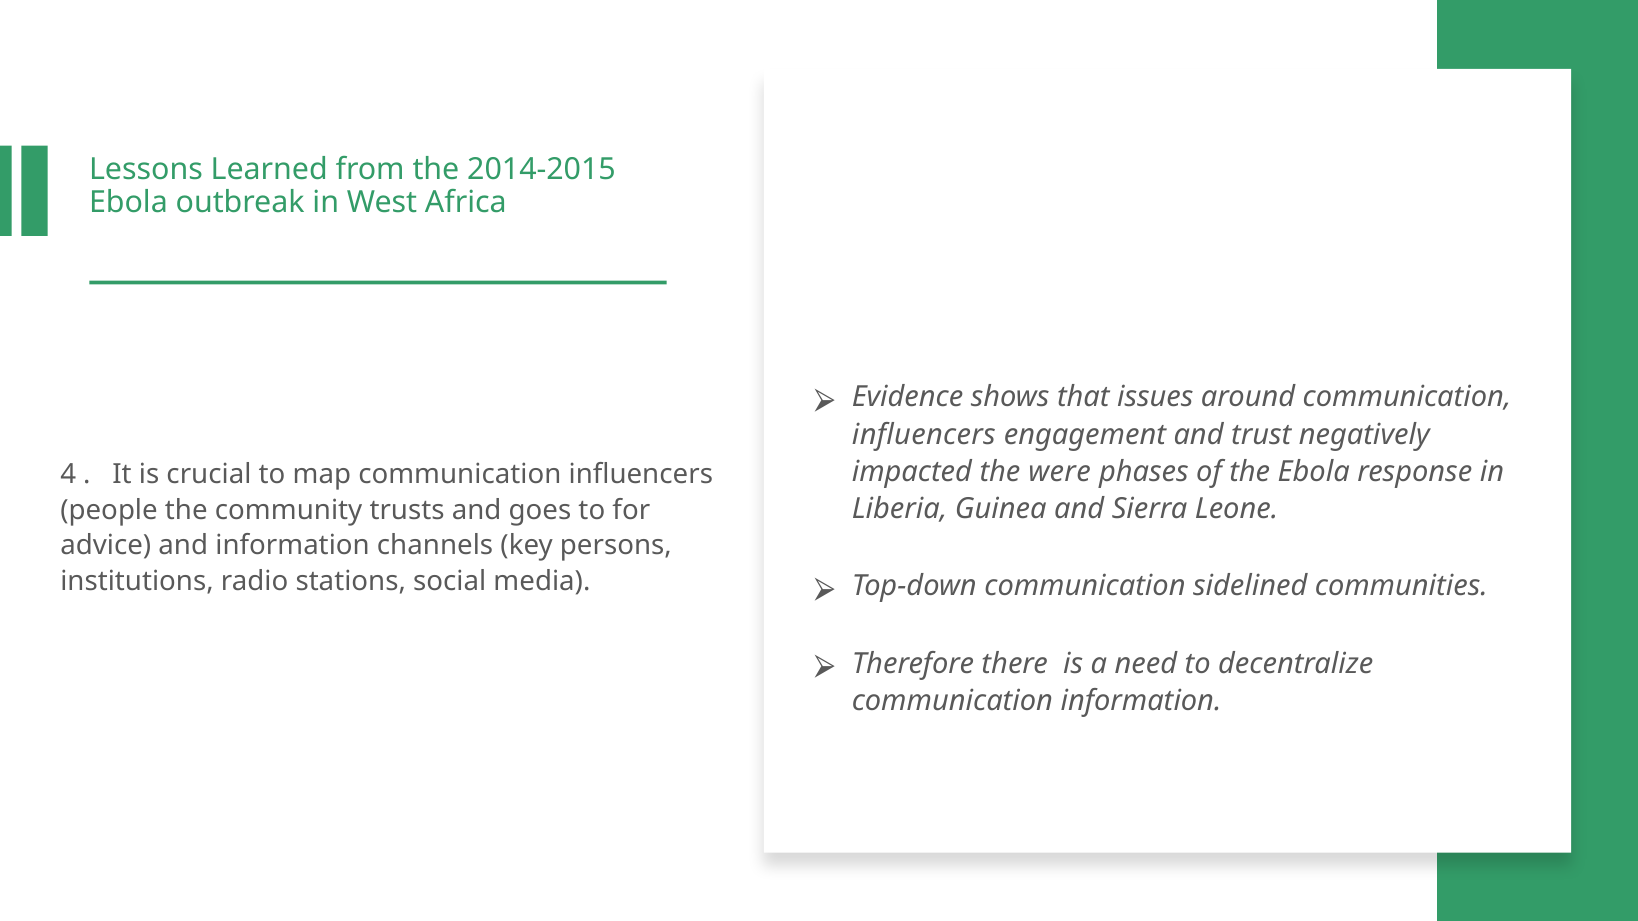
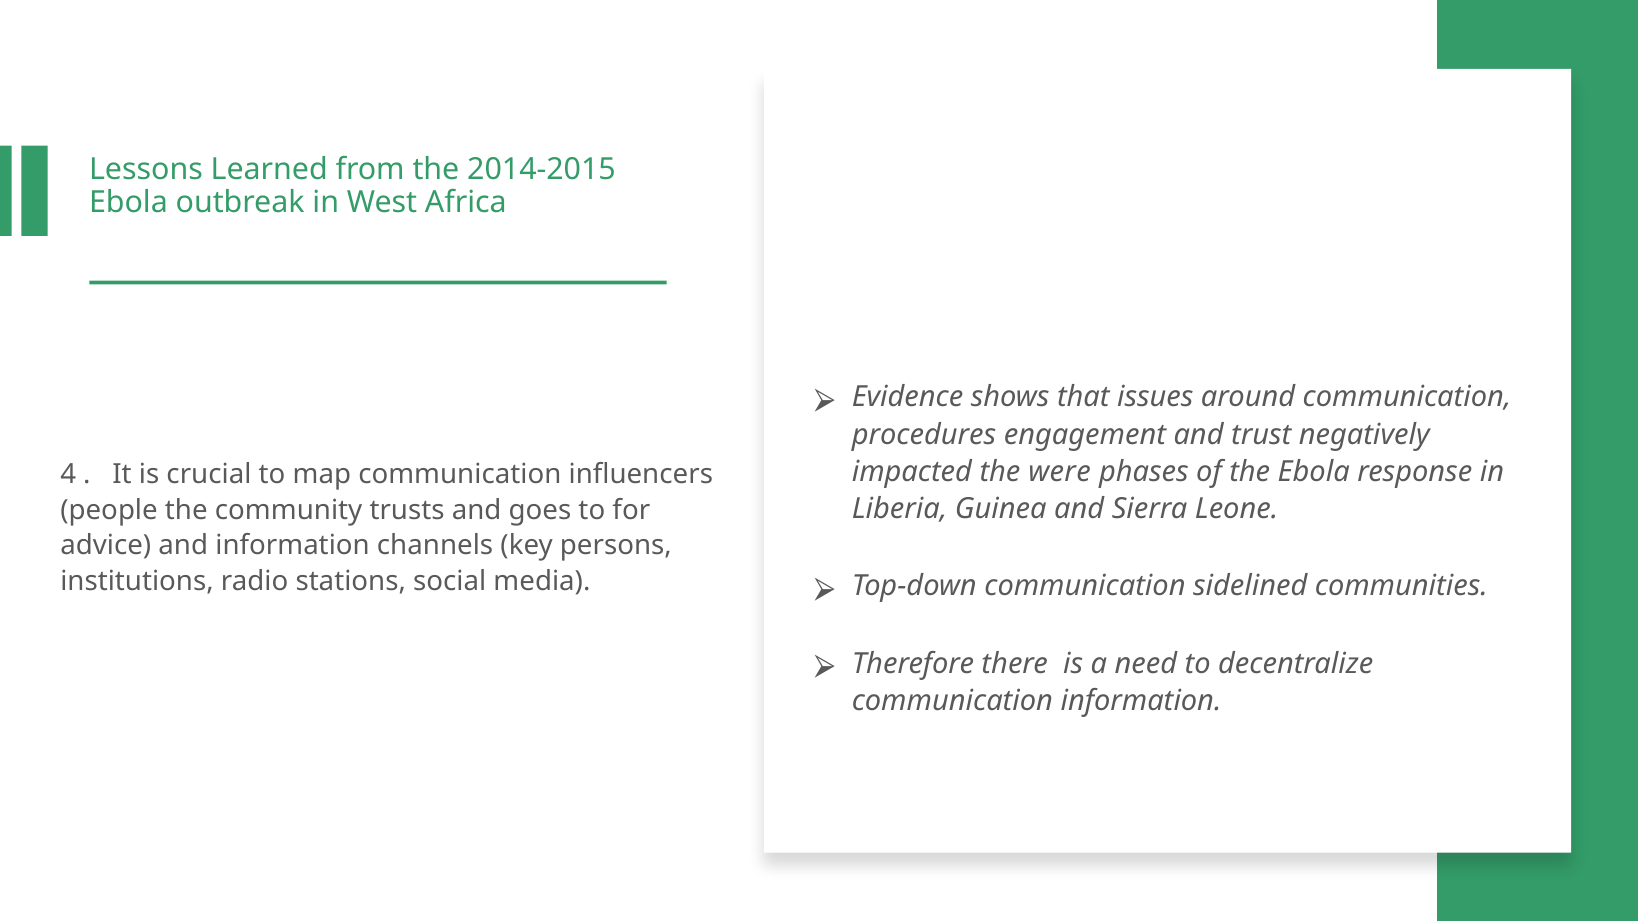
influencers: influencers -> procedures (924, 434)
